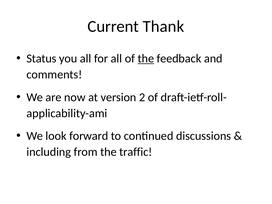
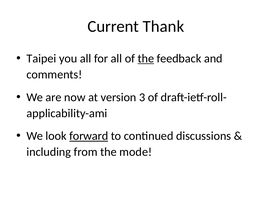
Status: Status -> Taipei (41, 59)
2: 2 -> 3 (142, 97)
forward underline: none -> present (89, 136)
traffic: traffic -> mode (136, 152)
